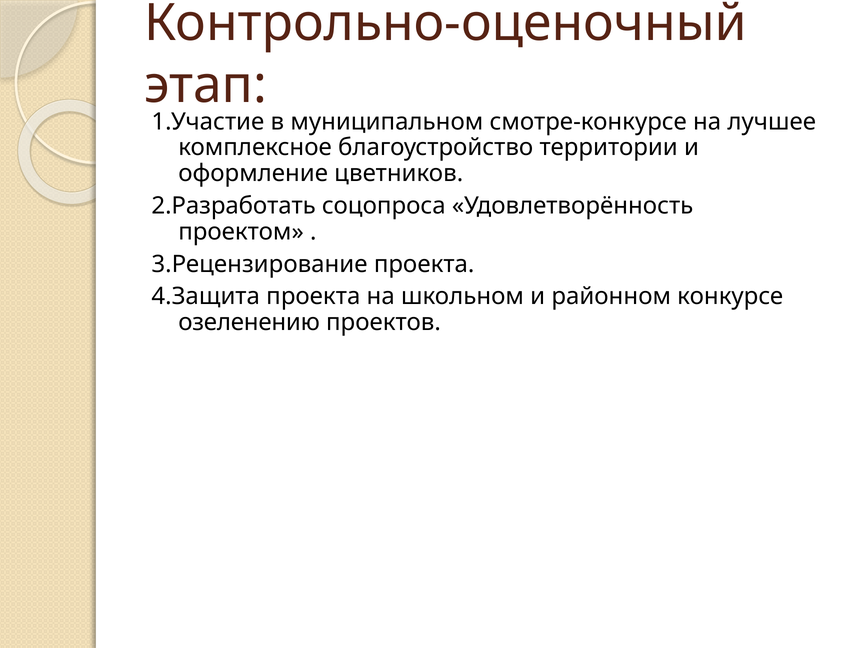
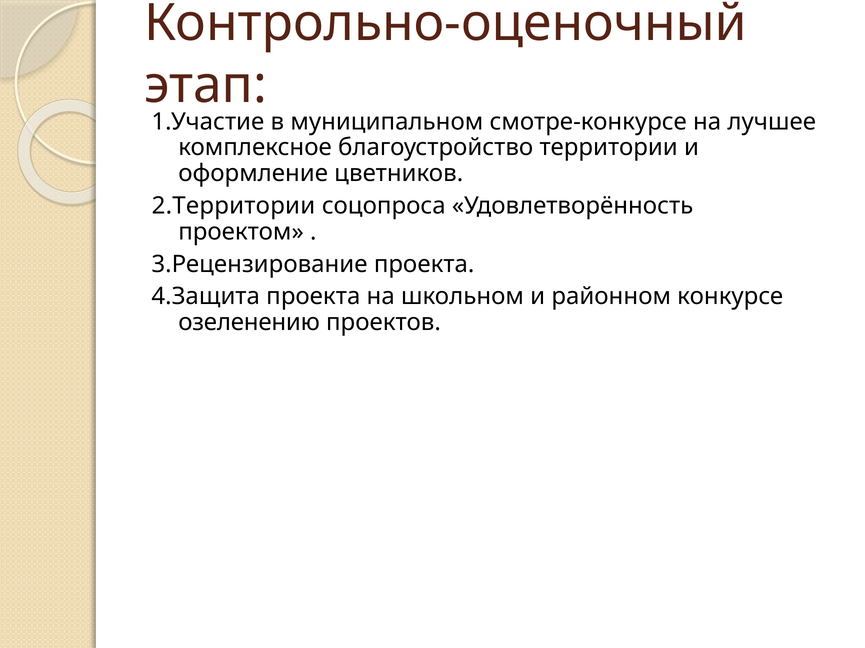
2.Разработать: 2.Разработать -> 2.Территории (233, 206)
